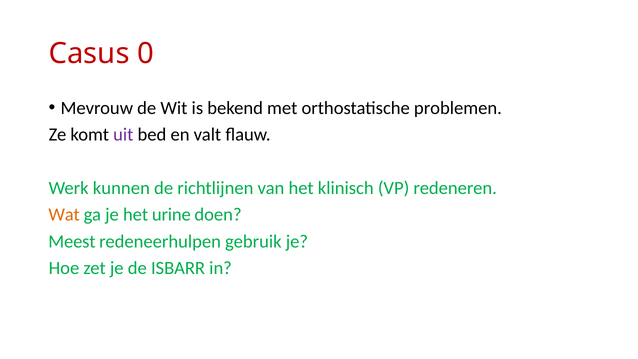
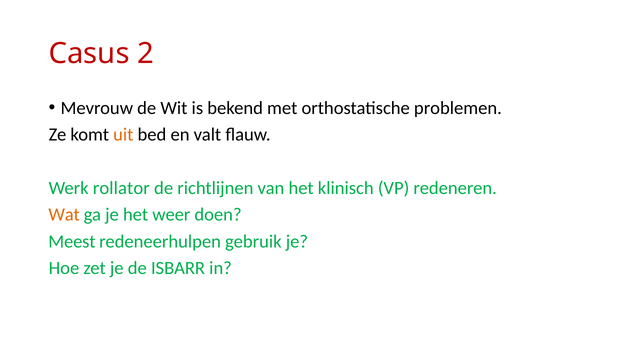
0: 0 -> 2 (145, 54)
uit colour: purple -> orange (123, 135)
kunnen: kunnen -> rollator (121, 188)
urine: urine -> weer (171, 215)
